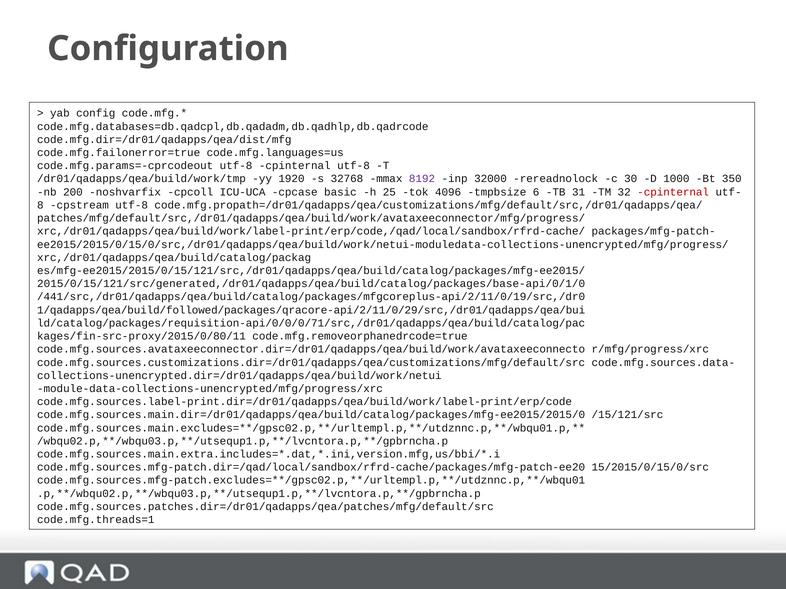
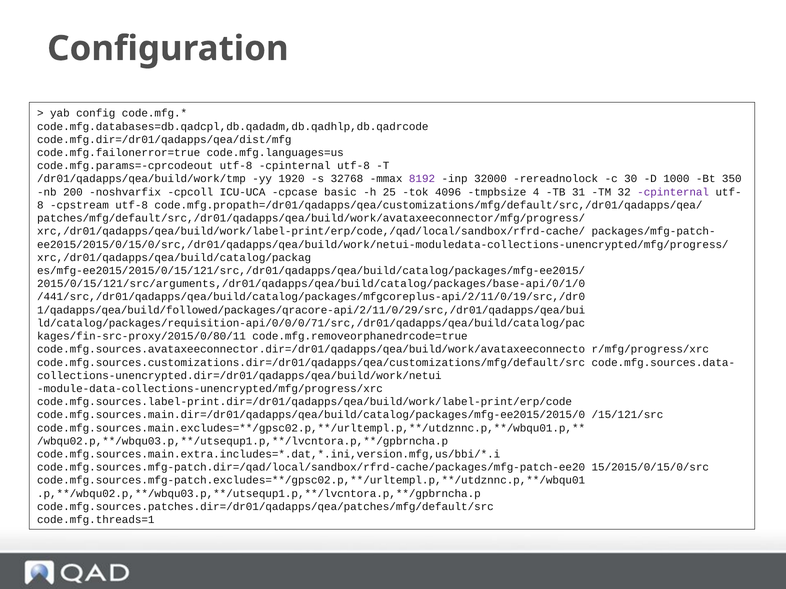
6: 6 -> 4 (536, 192)
cpinternal colour: red -> purple (673, 192)
2015/0/15/121/src/generated,/dr01/qadapps/qea/build/catalog/packages/base-api/0/1/0: 2015/0/15/121/src/generated,/dr01/qadapps/qea/build/catalog/packages/base-api/0/1/0 -> 2015/0/15/121/src/arguments,/dr01/qadapps/qea/build/catalog/packages/base-api/0/1/0 (311, 284)
